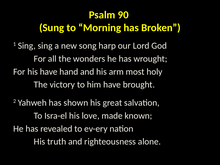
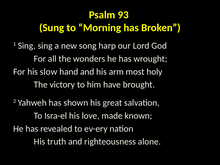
90: 90 -> 93 (123, 15)
his have: have -> slow (49, 72)
